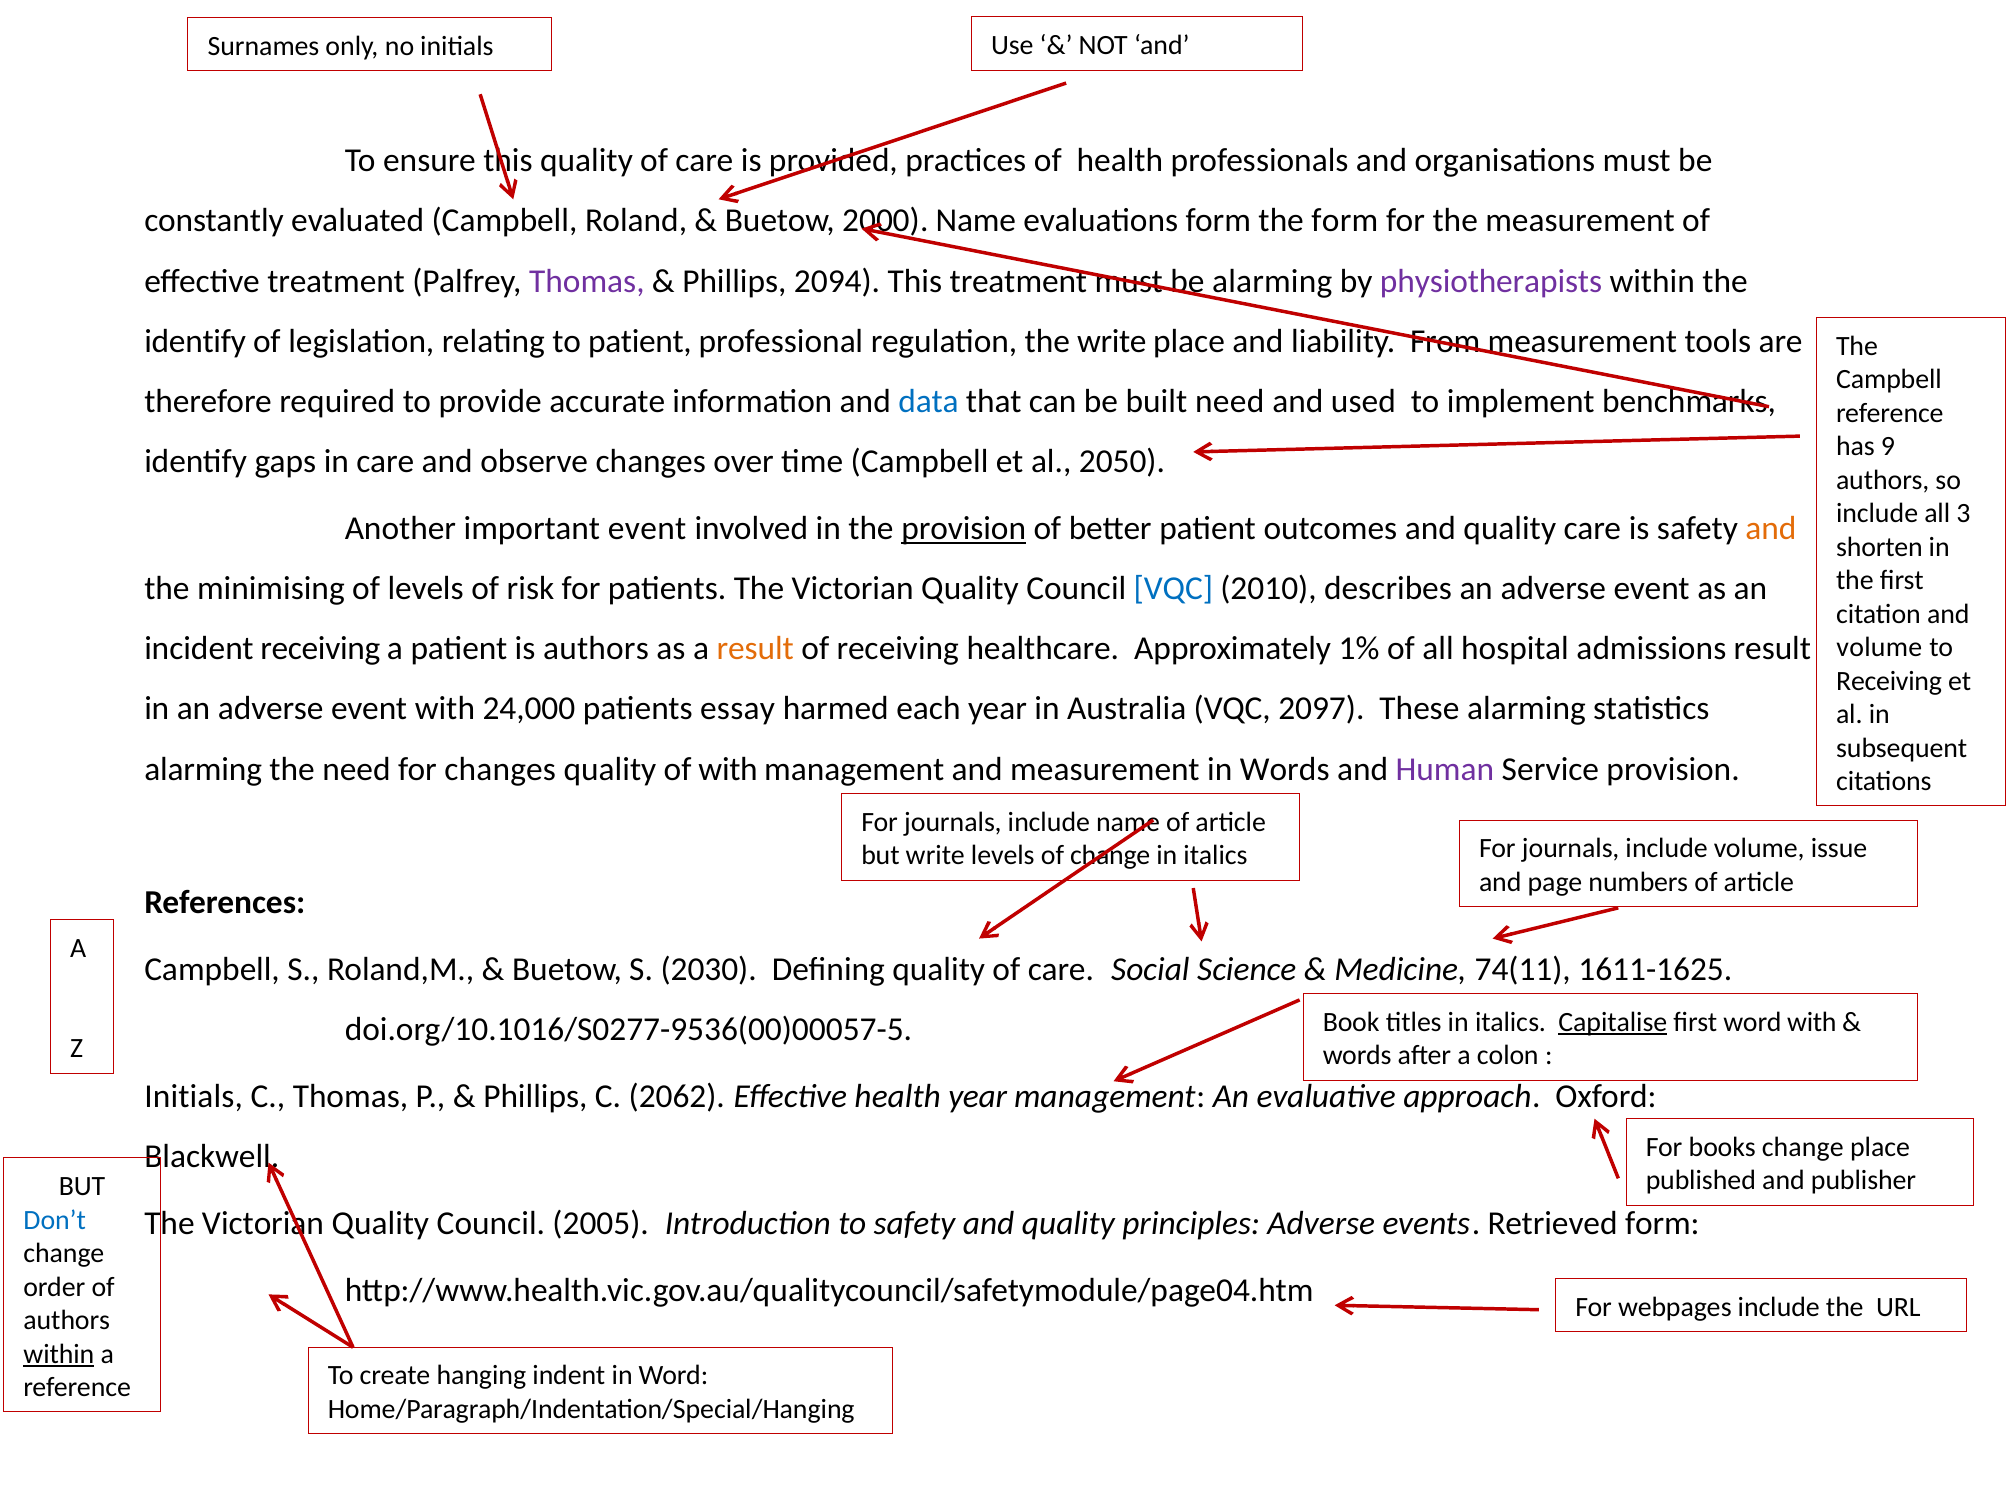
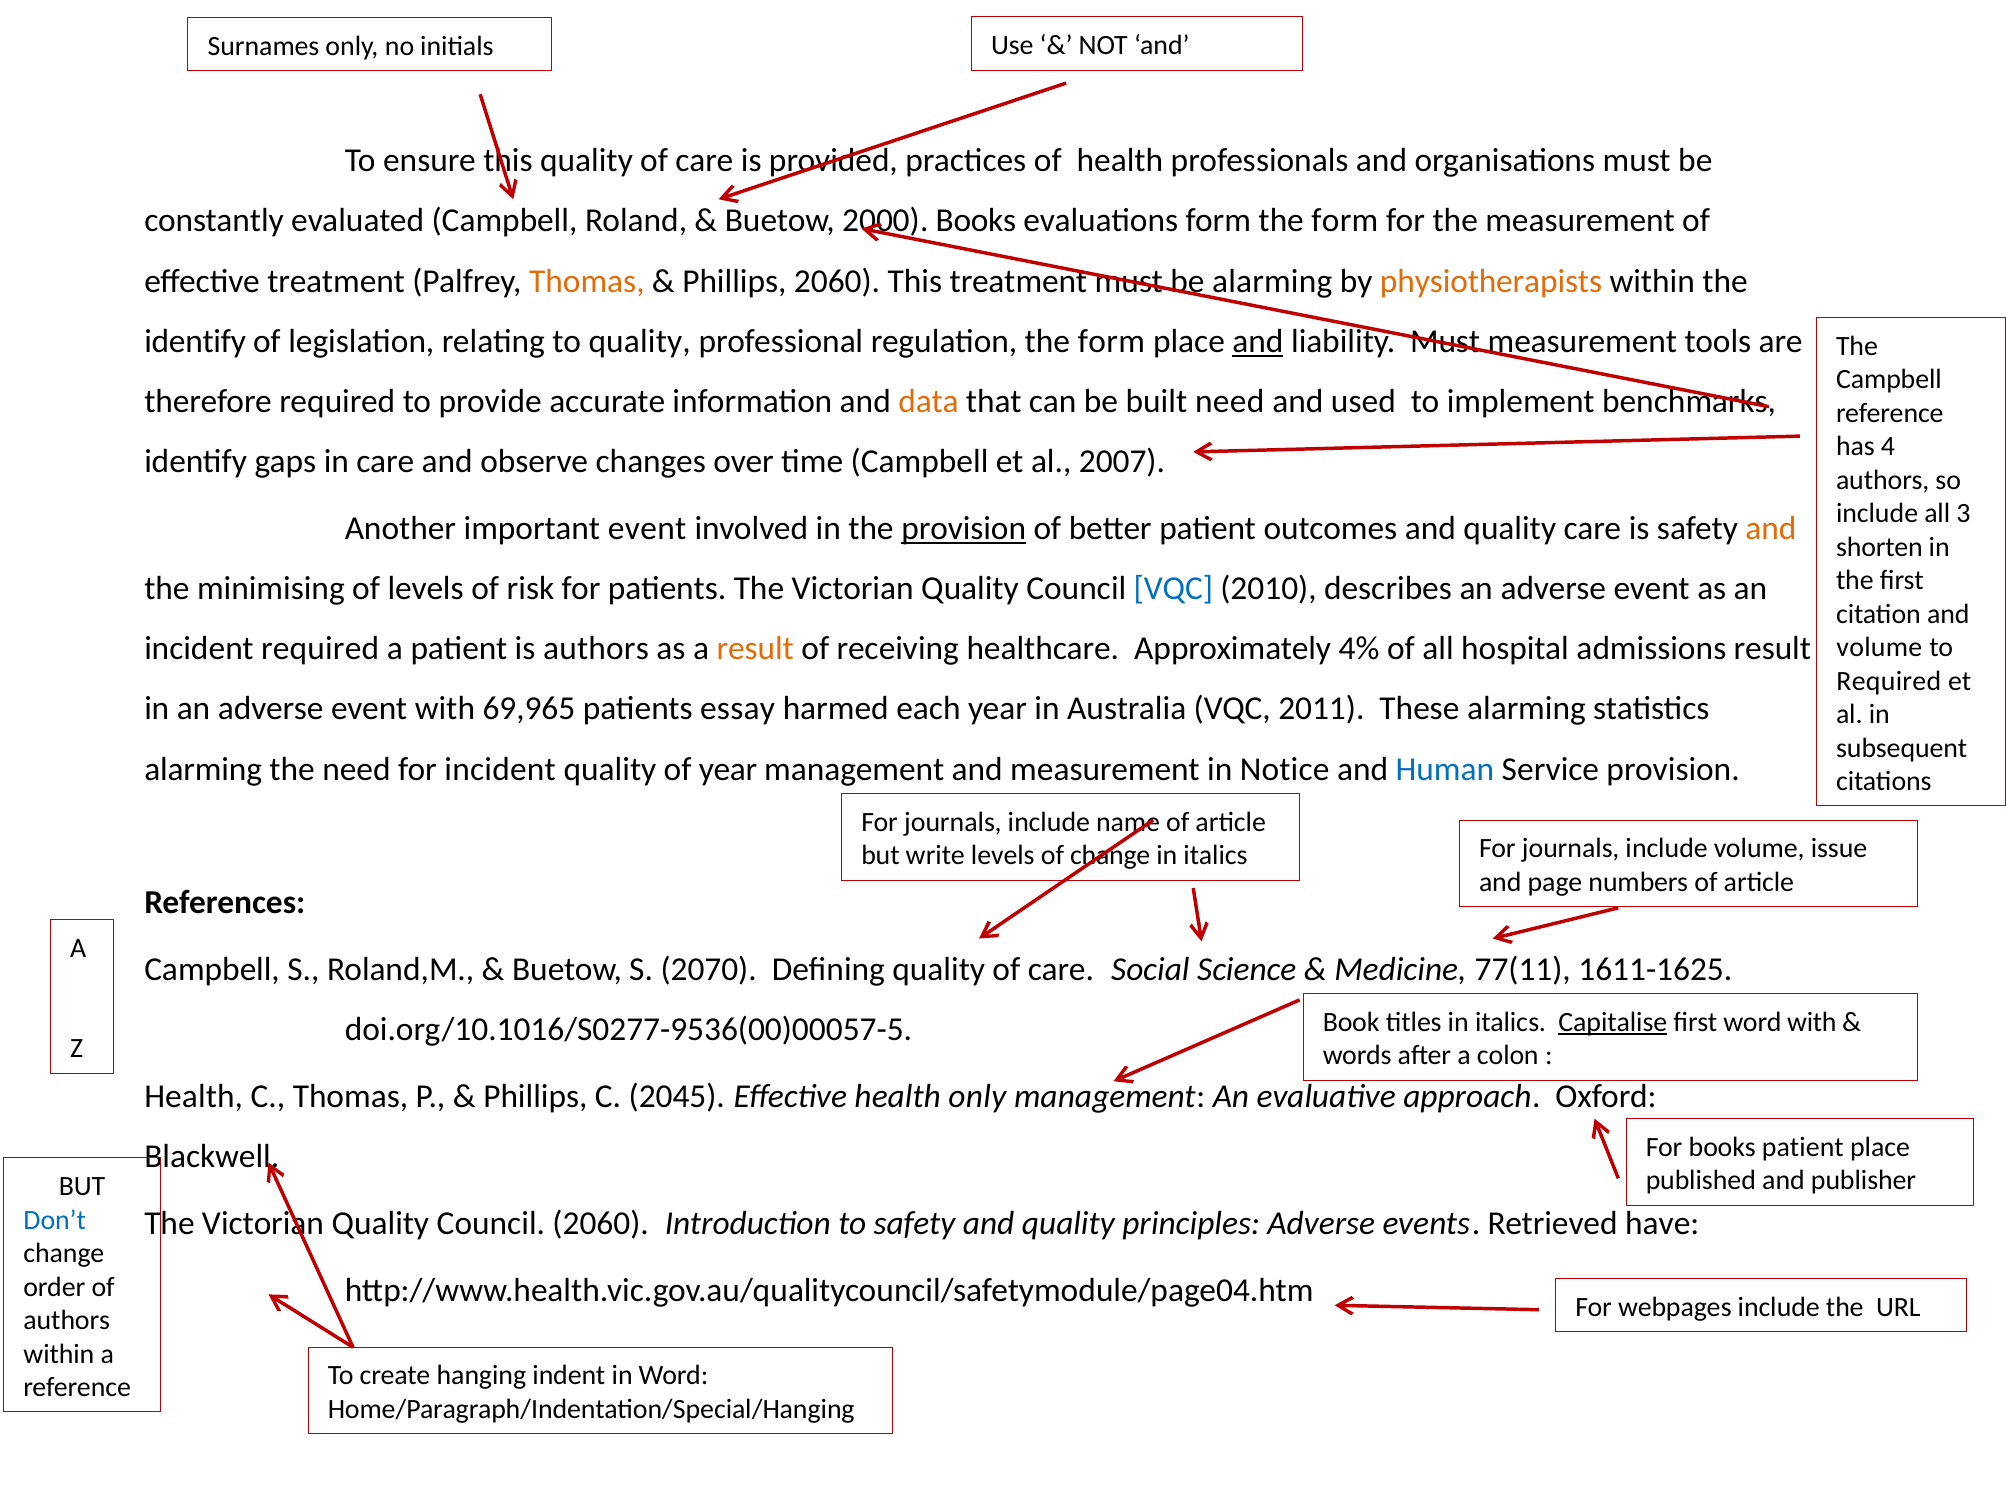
Name: Name -> Books (976, 221)
Thomas colour: purple -> orange (587, 281)
Phillips 2094: 2094 -> 2060 (837, 281)
physiotherapists colour: purple -> orange (1491, 281)
to patient: patient -> quality (640, 341)
regulation the write: write -> form (1111, 341)
and underline: none -> present (1258, 341)
liability From: From -> Must (1445, 341)
data colour: blue -> orange (928, 401)
9: 9 -> 4 (1888, 447)
2050: 2050 -> 2007 (1122, 462)
incident receiving: receiving -> required (320, 649)
1%: 1% -> 4% (1359, 649)
Receiving: Receiving -> Required (1889, 681)
24,000: 24,000 -> 69,965 (529, 709)
2097: 2097 -> 2011 (1321, 709)
for changes: changes -> incident (500, 769)
of with: with -> year (728, 769)
in Words: Words -> Notice (1285, 769)
Human colour: purple -> blue (1445, 769)
2030: 2030 -> 2070 (709, 970)
74(11: 74(11 -> 77(11 (1523, 970)
Initials: Initials -> Health (194, 1097)
2062: 2062 -> 2045 (677, 1097)
health year: year -> only (977, 1097)
books change: change -> patient (1803, 1148)
Council 2005: 2005 -> 2060 (601, 1224)
Retrieved form: form -> have (1662, 1224)
within underline: present -> none (59, 1354)
